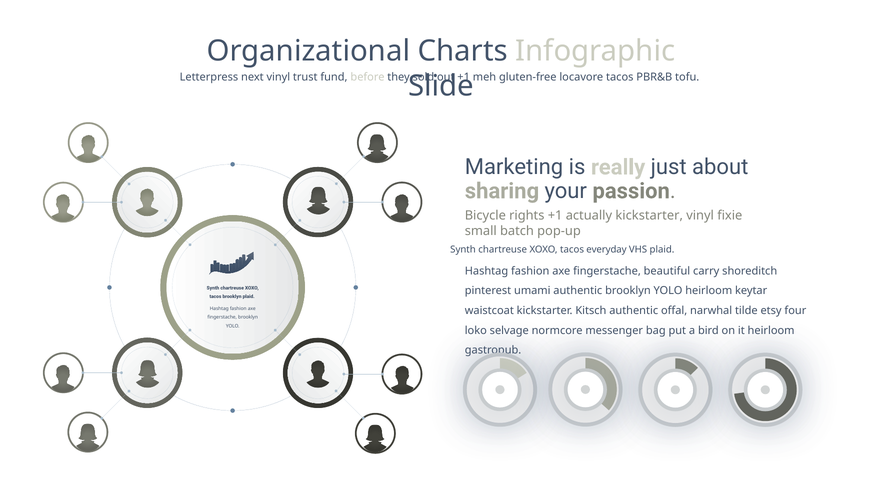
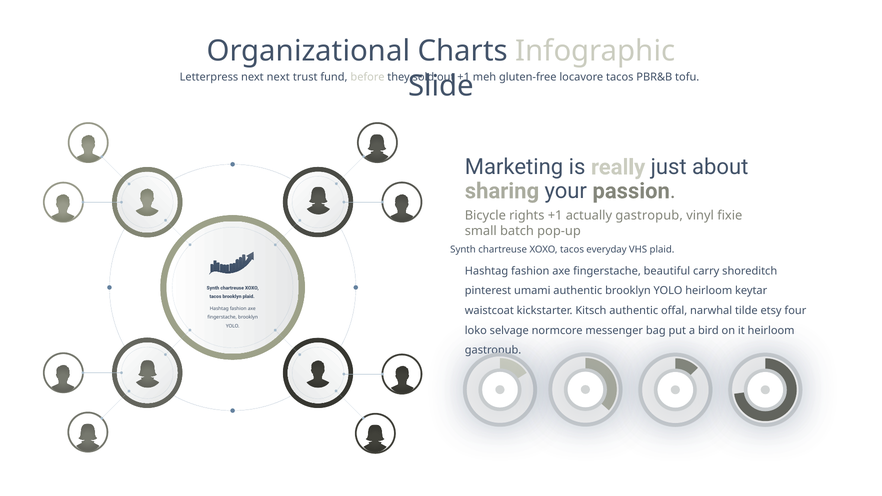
next vinyl: vinyl -> next (278, 77)
actually kickstarter: kickstarter -> gastropub (649, 216)
